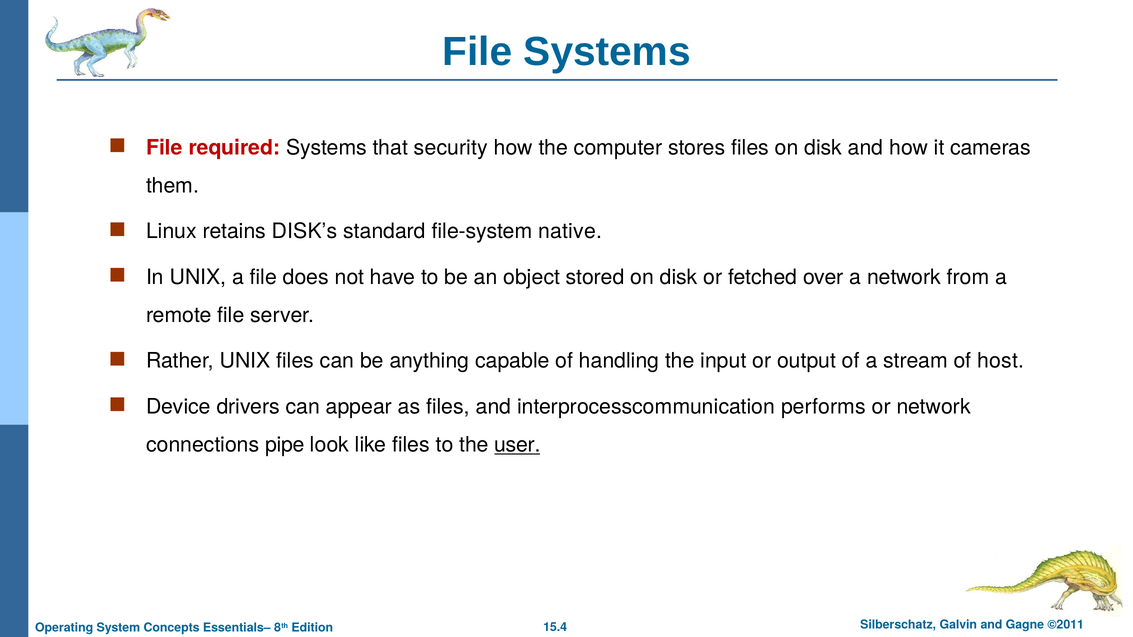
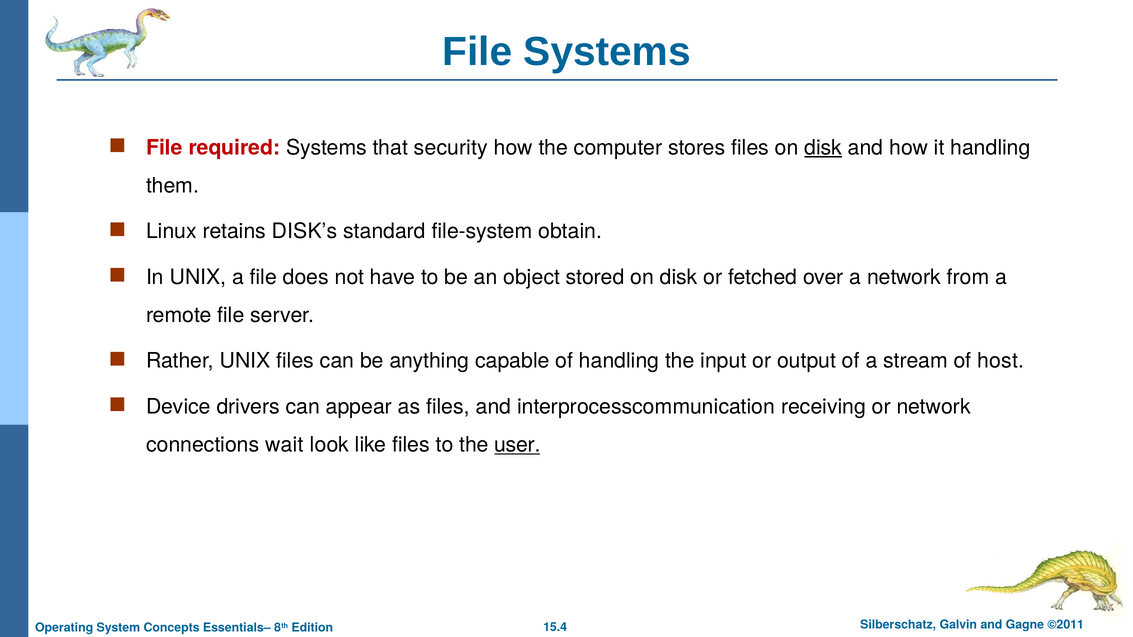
disk underline: none -> present (823, 148)
it cameras: cameras -> handling (990, 148)
native: native -> obtain (570, 232)
performs: performs -> receiving (824, 407)
pipe: pipe -> wait (285, 445)
